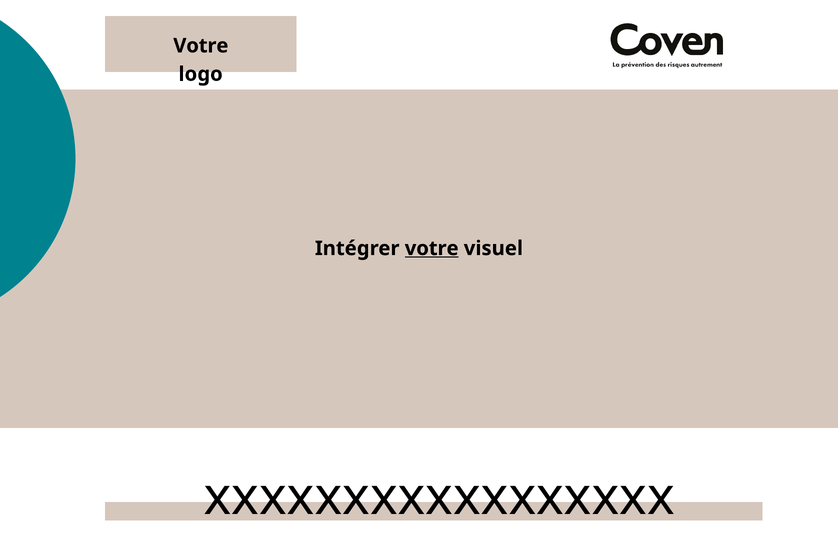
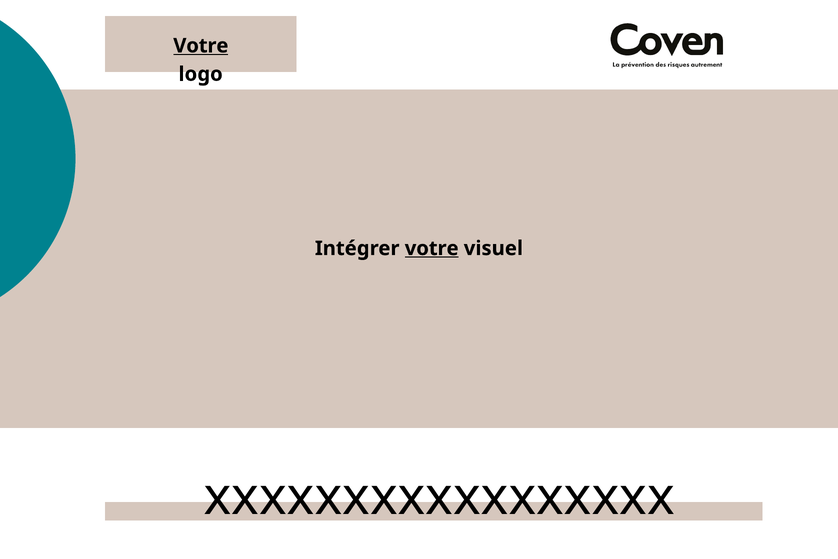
Votre underline: none -> present (201, 46)
